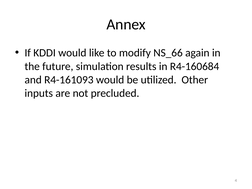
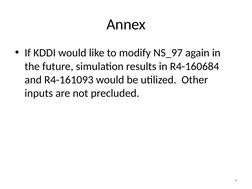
NS_66: NS_66 -> NS_97 (168, 53)
